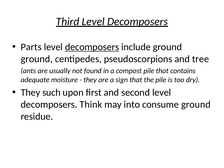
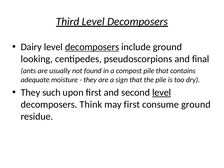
Parts: Parts -> Dairy (31, 47)
ground: ground -> looking (37, 59)
tree: tree -> final (201, 59)
level underline: none -> present (162, 93)
may into: into -> first (132, 104)
